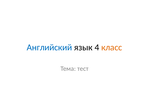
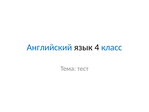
класс colour: orange -> blue (112, 47)
